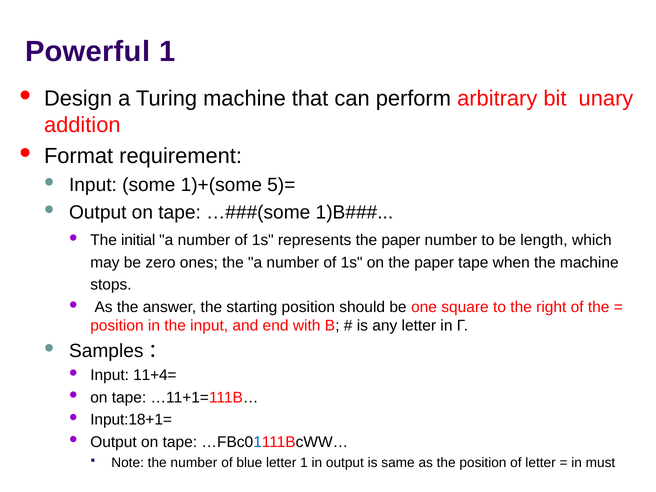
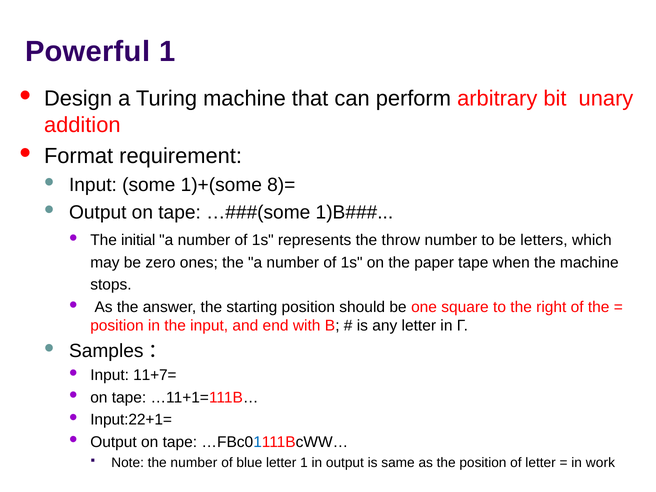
5)=: 5)= -> 8)= (281, 185)
represents the paper: paper -> throw (401, 240)
length: length -> letters (544, 240)
11+4=: 11+4= -> 11+7= (155, 375)
Input:18+1=: Input:18+1= -> Input:22+1= (131, 420)
must: must -> work (600, 463)
